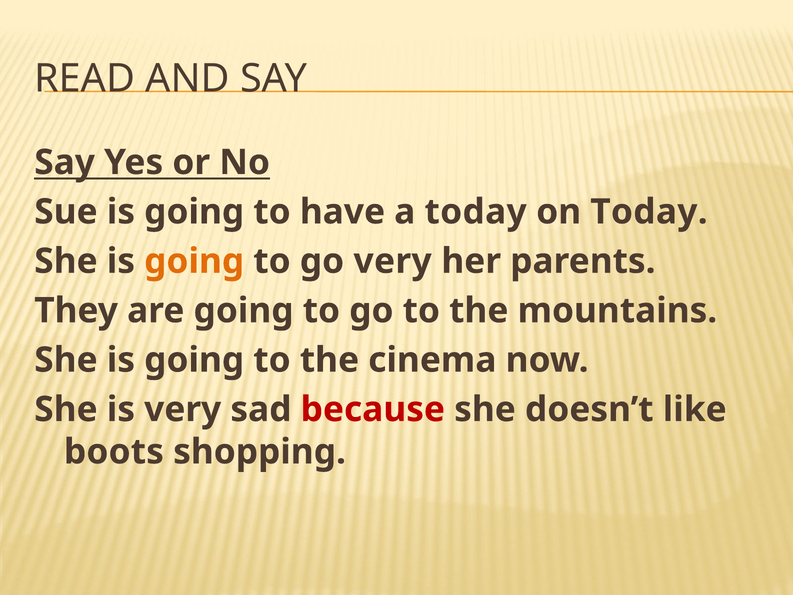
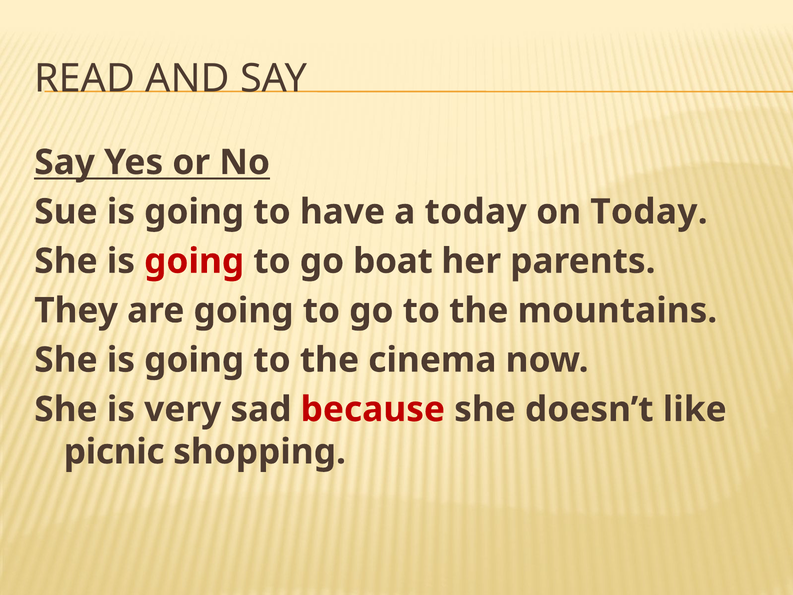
going colour: orange -> red (194, 261)
go very: very -> boat (393, 261)
boots: boots -> picnic (114, 452)
